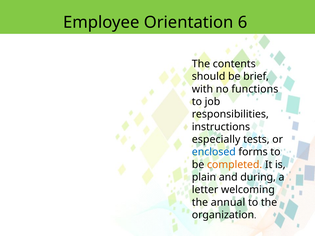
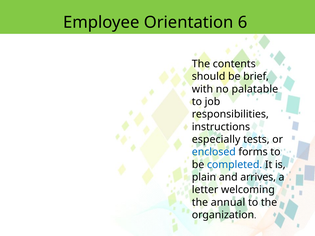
functions: functions -> palatable (255, 89)
completed colour: orange -> blue (235, 165)
during: during -> arrives (258, 177)
